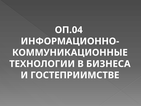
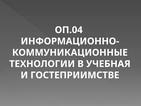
БИЗНЕСА: БИЗНЕСА -> УЧЕБНАЯ (108, 64)
